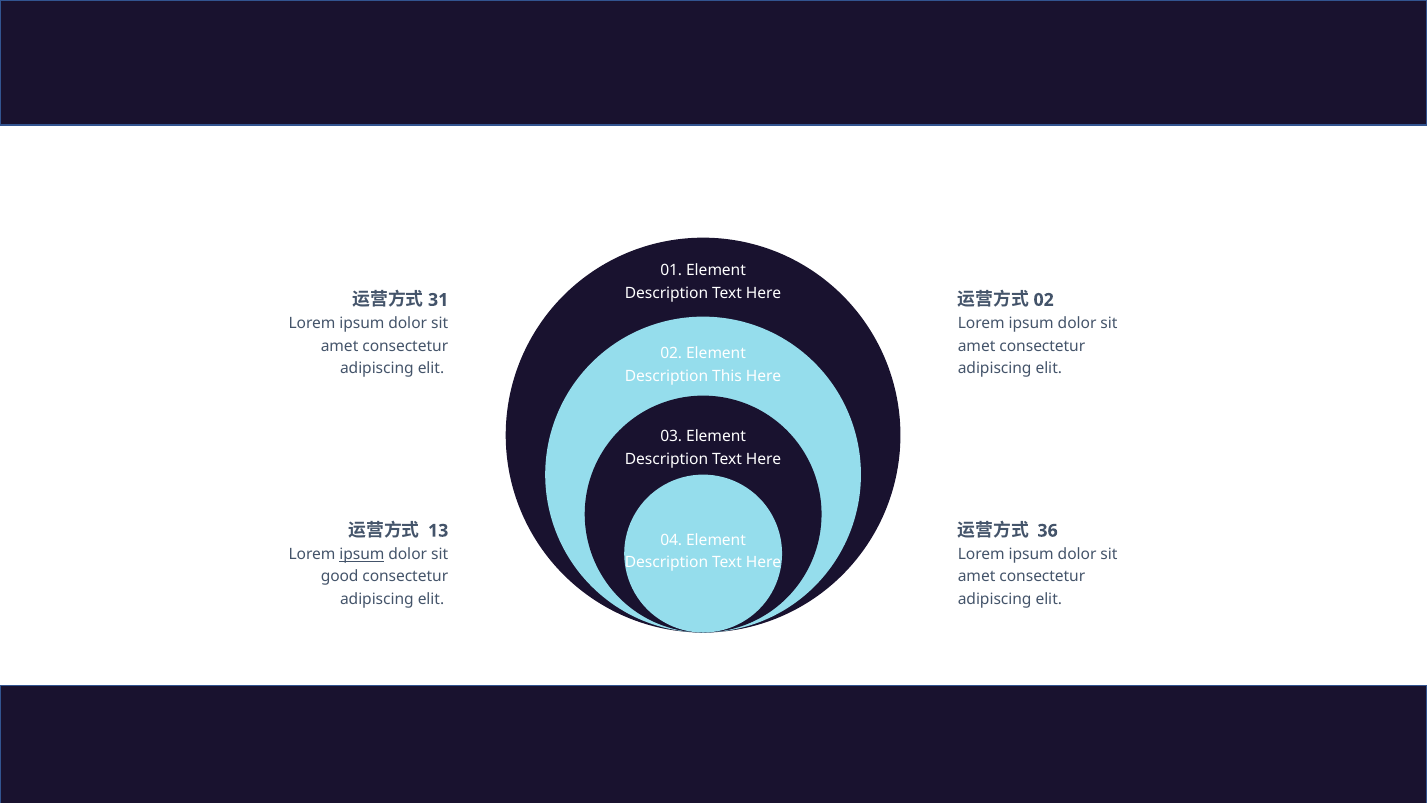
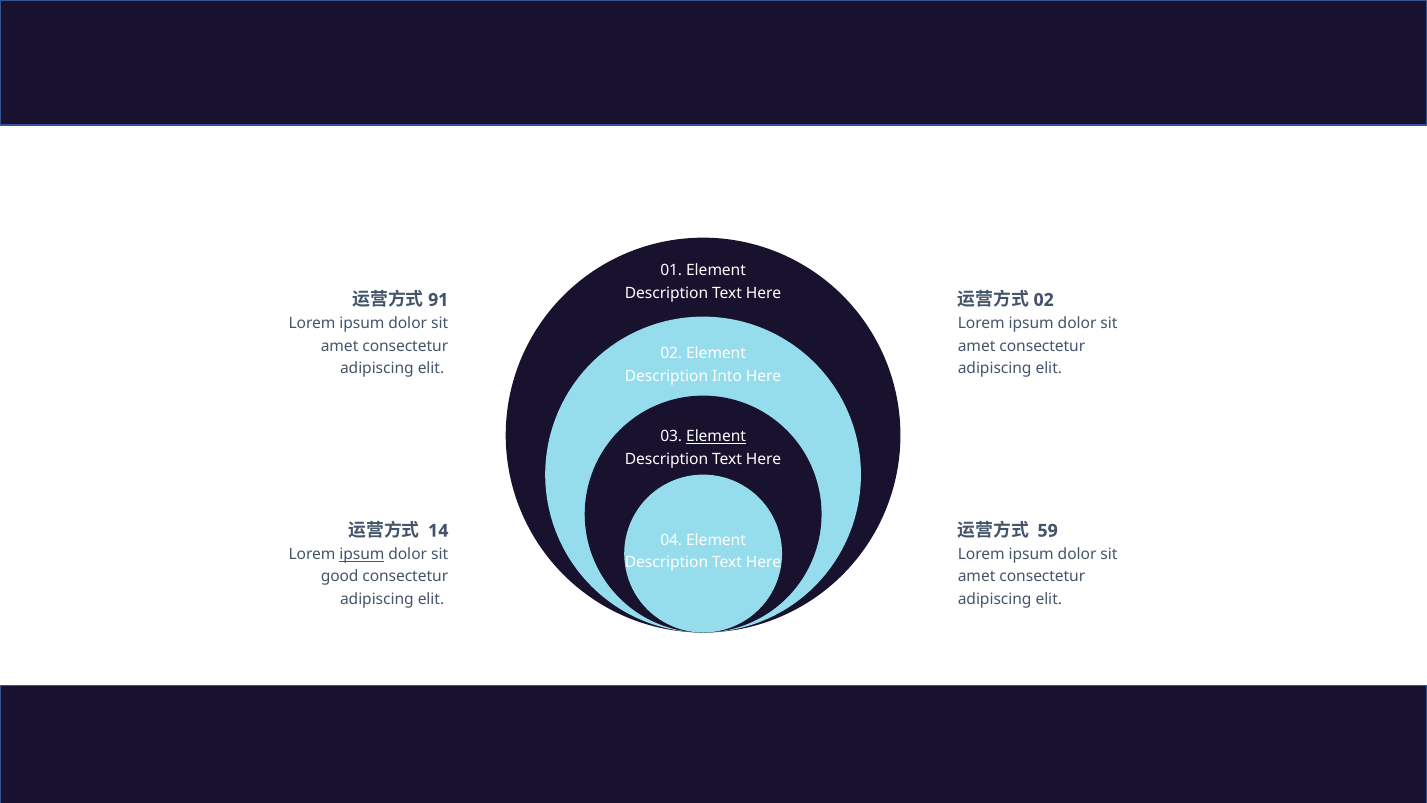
31: 31 -> 91 (438, 300)
This: This -> Into (727, 376)
Element underline: none -> present (716, 436)
13: 13 -> 14 (438, 531)
36: 36 -> 59 (1048, 531)
